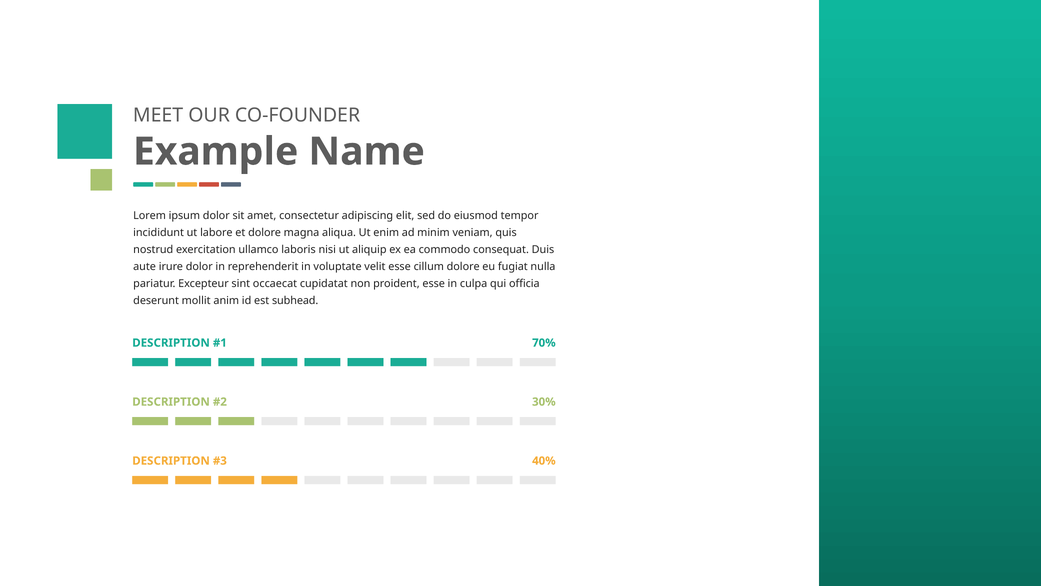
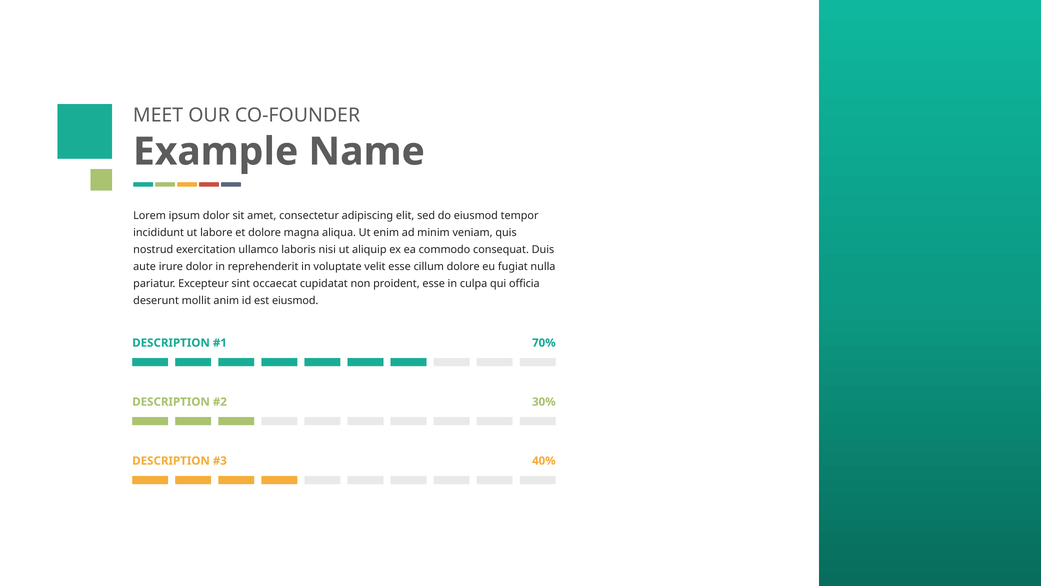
est subhead: subhead -> eiusmod (295, 300)
